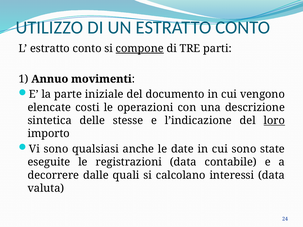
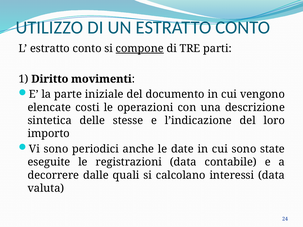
Annuo: Annuo -> Diritto (50, 79)
loro underline: present -> none (274, 121)
qualsiasi: qualsiasi -> periodici (96, 149)
